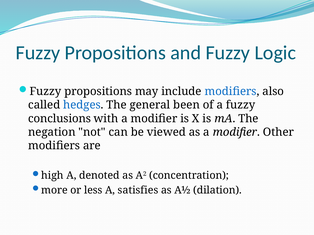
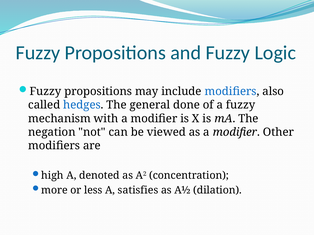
been: been -> done (187, 105)
conclusions: conclusions -> mechanism (60, 119)
